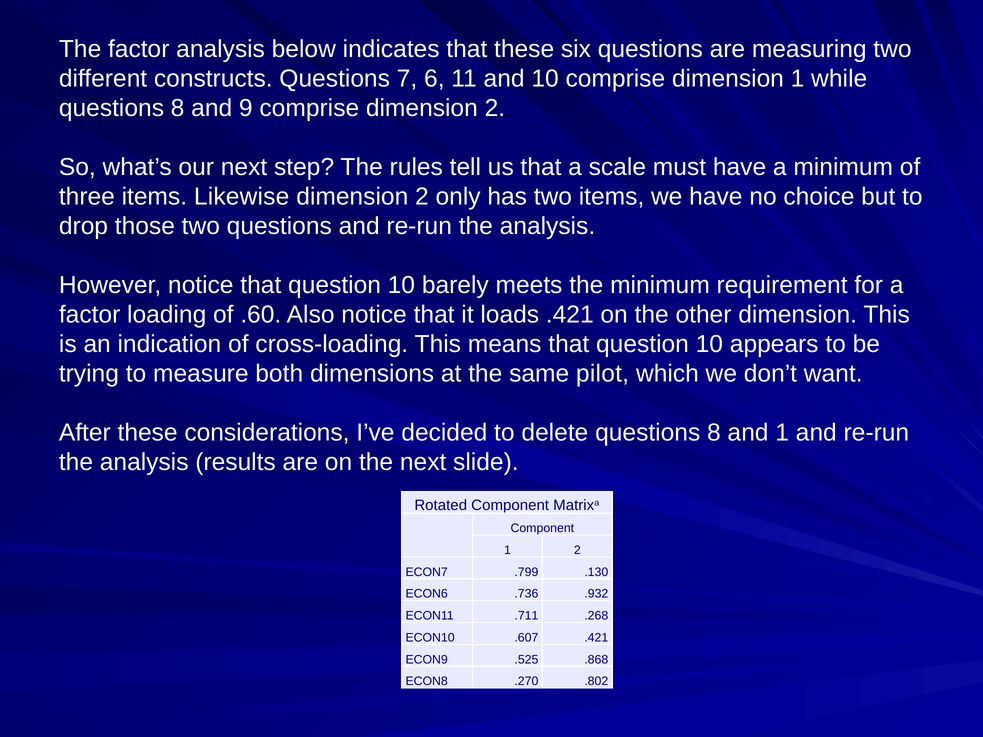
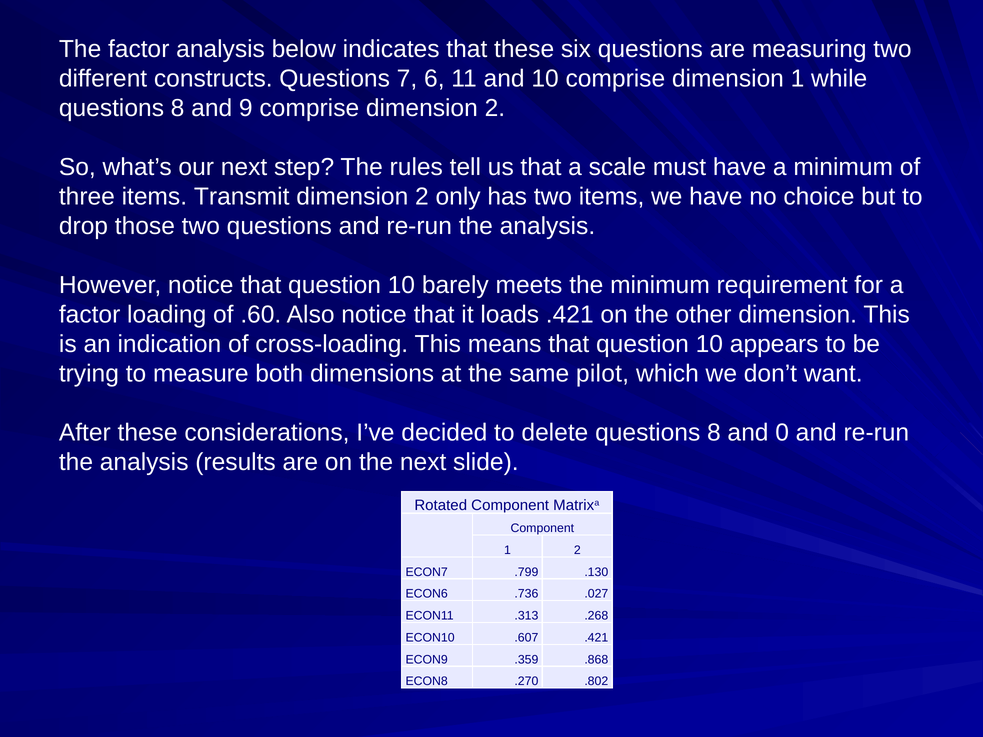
Likewise: Likewise -> Transmit (242, 197)
and 1: 1 -> 0 (782, 433)
.932: .932 -> .027 (596, 594)
.711: .711 -> .313 (526, 616)
.525: .525 -> .359 (526, 660)
